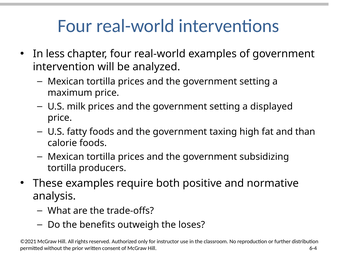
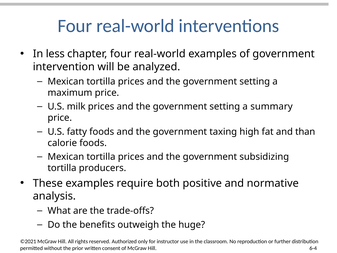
displayed: displayed -> summary (272, 106)
loses: loses -> huge (192, 224)
